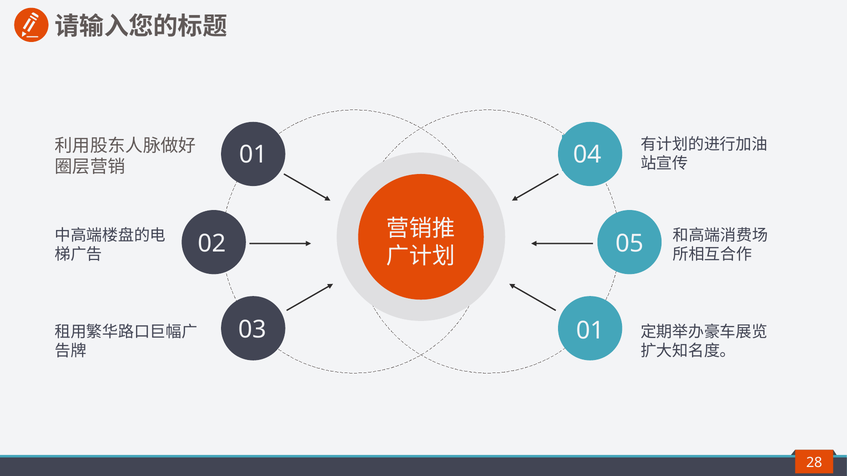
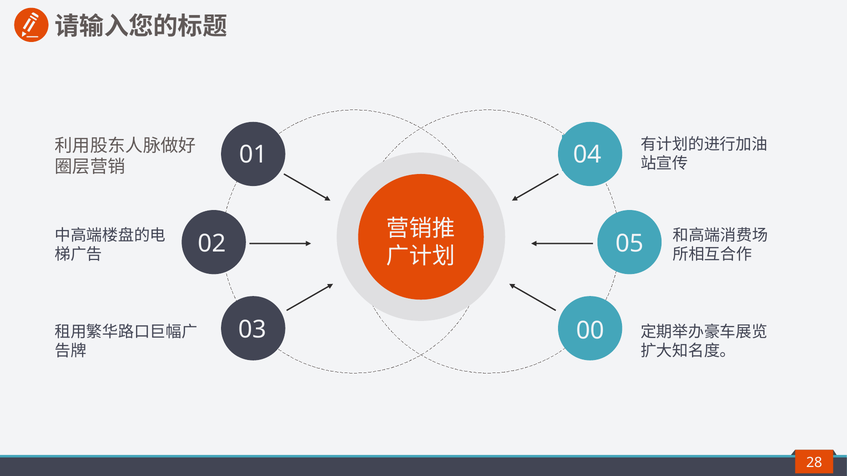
03 01: 01 -> 00 (590, 331)
